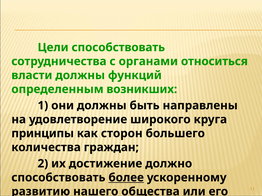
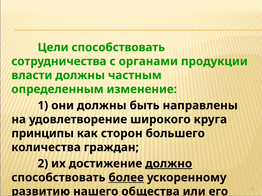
относиться: относиться -> продукции (214, 62)
функций: функций -> частным (135, 75)
возникших: возникших -> изменение (142, 89)
должно underline: none -> present (169, 164)
